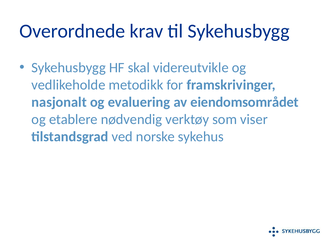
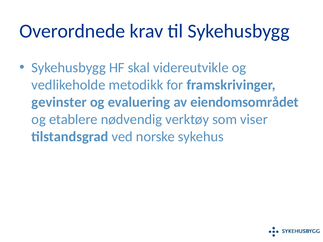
nasjonalt: nasjonalt -> gevinster (59, 102)
